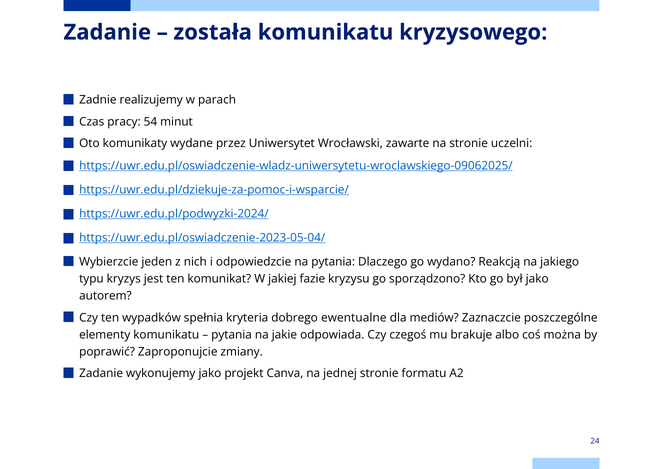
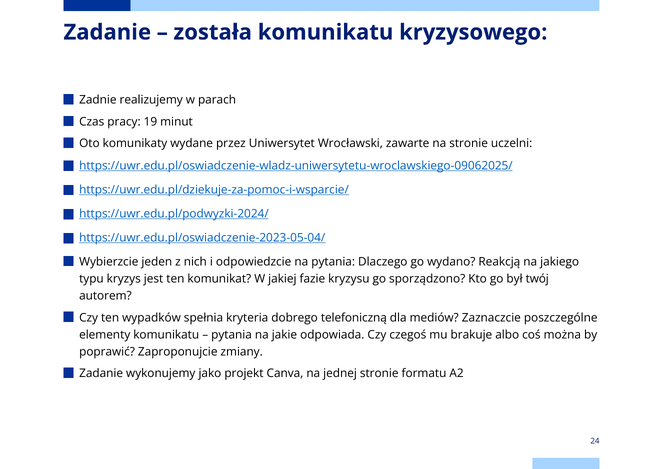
54: 54 -> 19 (150, 122)
był jako: jako -> twój (537, 279)
ewentualne: ewentualne -> telefoniczną (354, 317)
